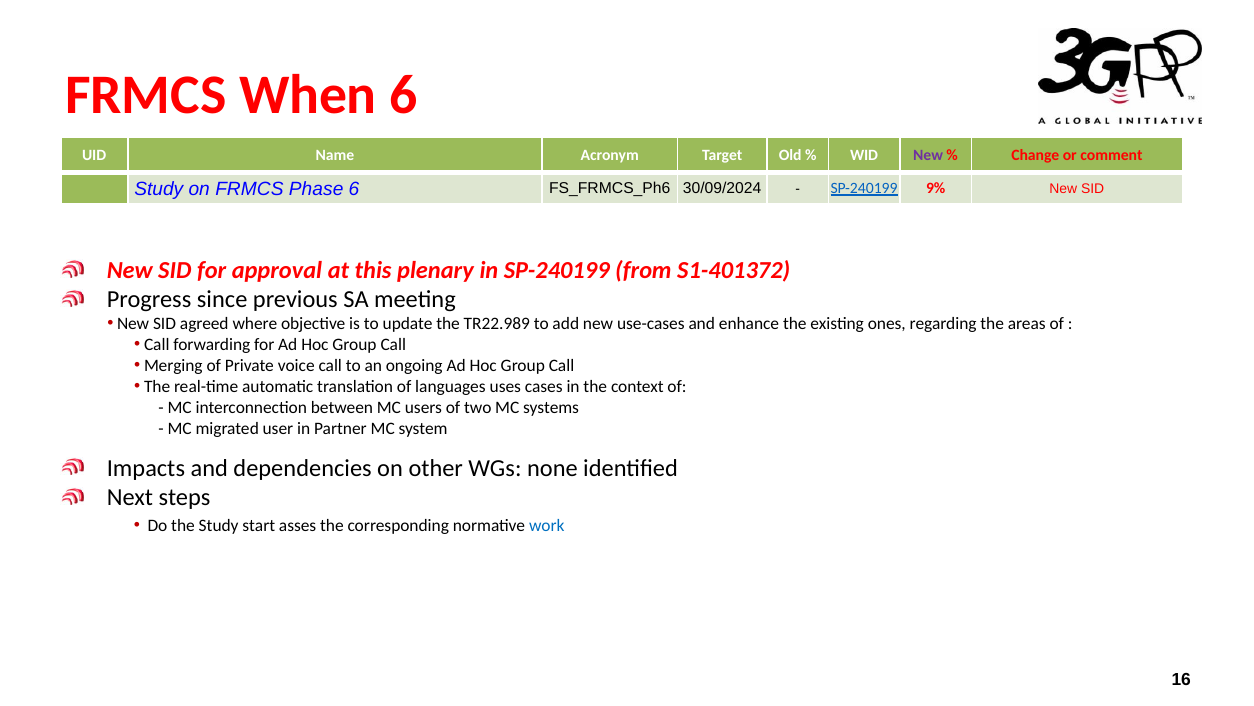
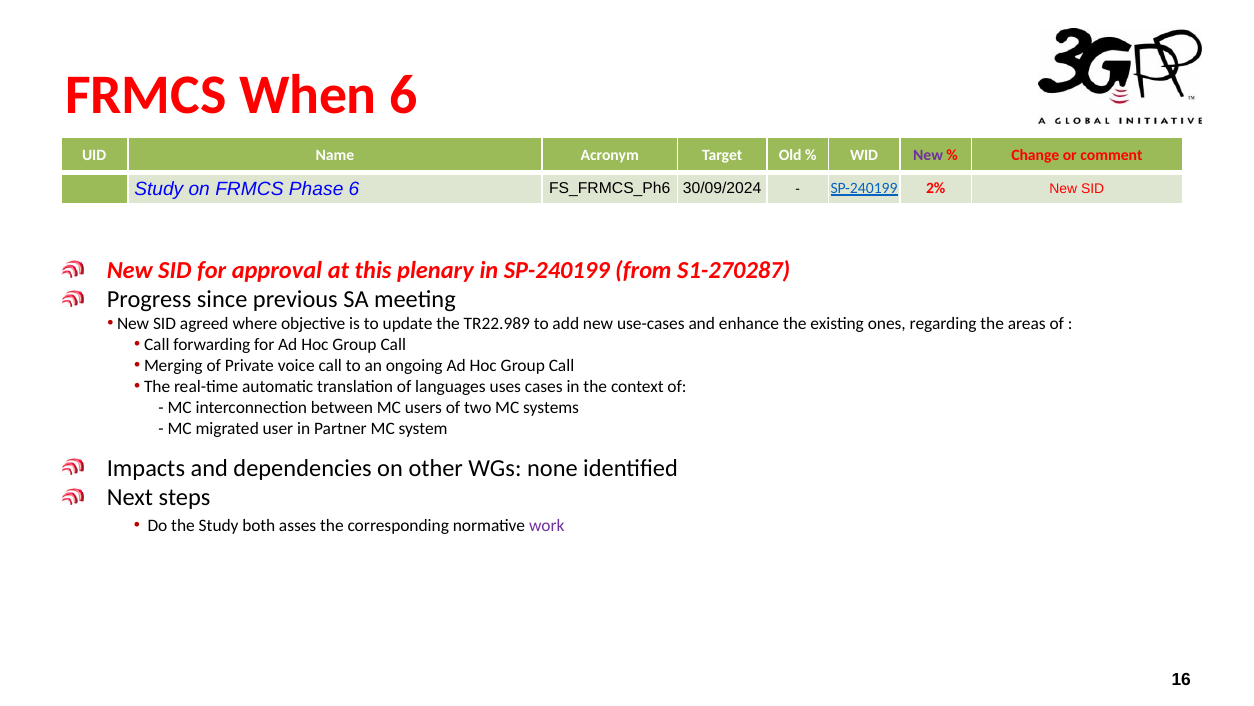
9%: 9% -> 2% (936, 188)
S1-401372: S1-401372 -> S1-270287 (734, 270)
start: start -> both (259, 525)
work colour: blue -> purple (547, 525)
